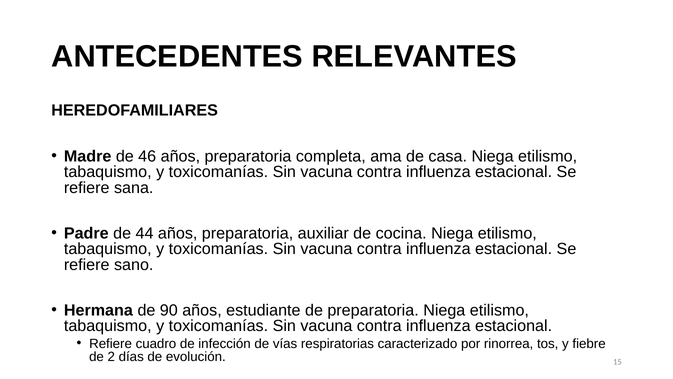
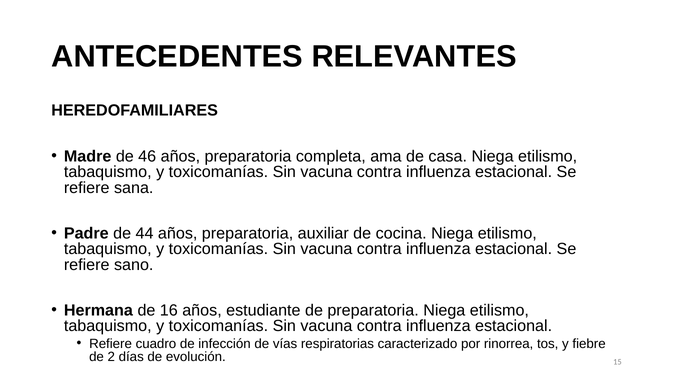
90: 90 -> 16 (169, 310)
